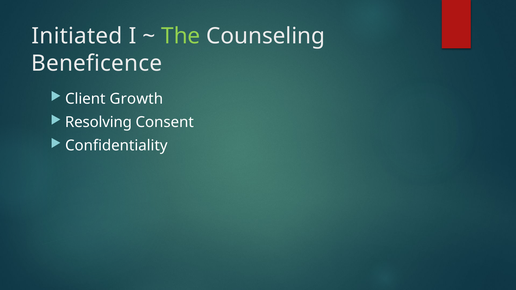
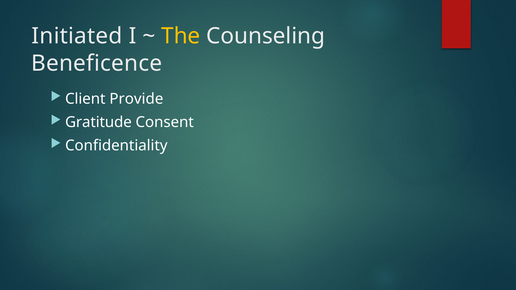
The colour: light green -> yellow (181, 36)
Growth: Growth -> Provide (136, 99)
Resolving: Resolving -> Gratitude (98, 122)
